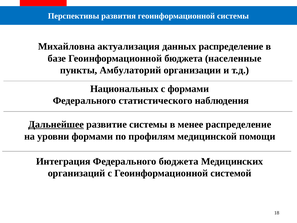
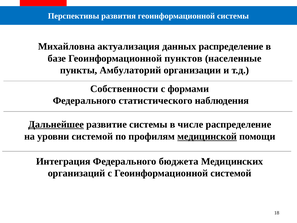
Геоинформационной бюджета: бюджета -> пунктов (183, 58)
Национальных: Национальных -> Собственности (124, 89)
менее: менее -> числе (191, 124)
уровни формами: формами -> системой (92, 136)
медицинской underline: none -> present (207, 136)
